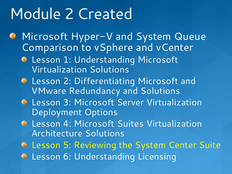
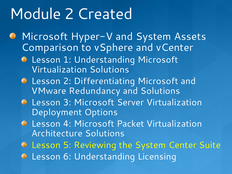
Queue: Queue -> Assets (190, 36)
Suites: Suites -> Packet (130, 124)
